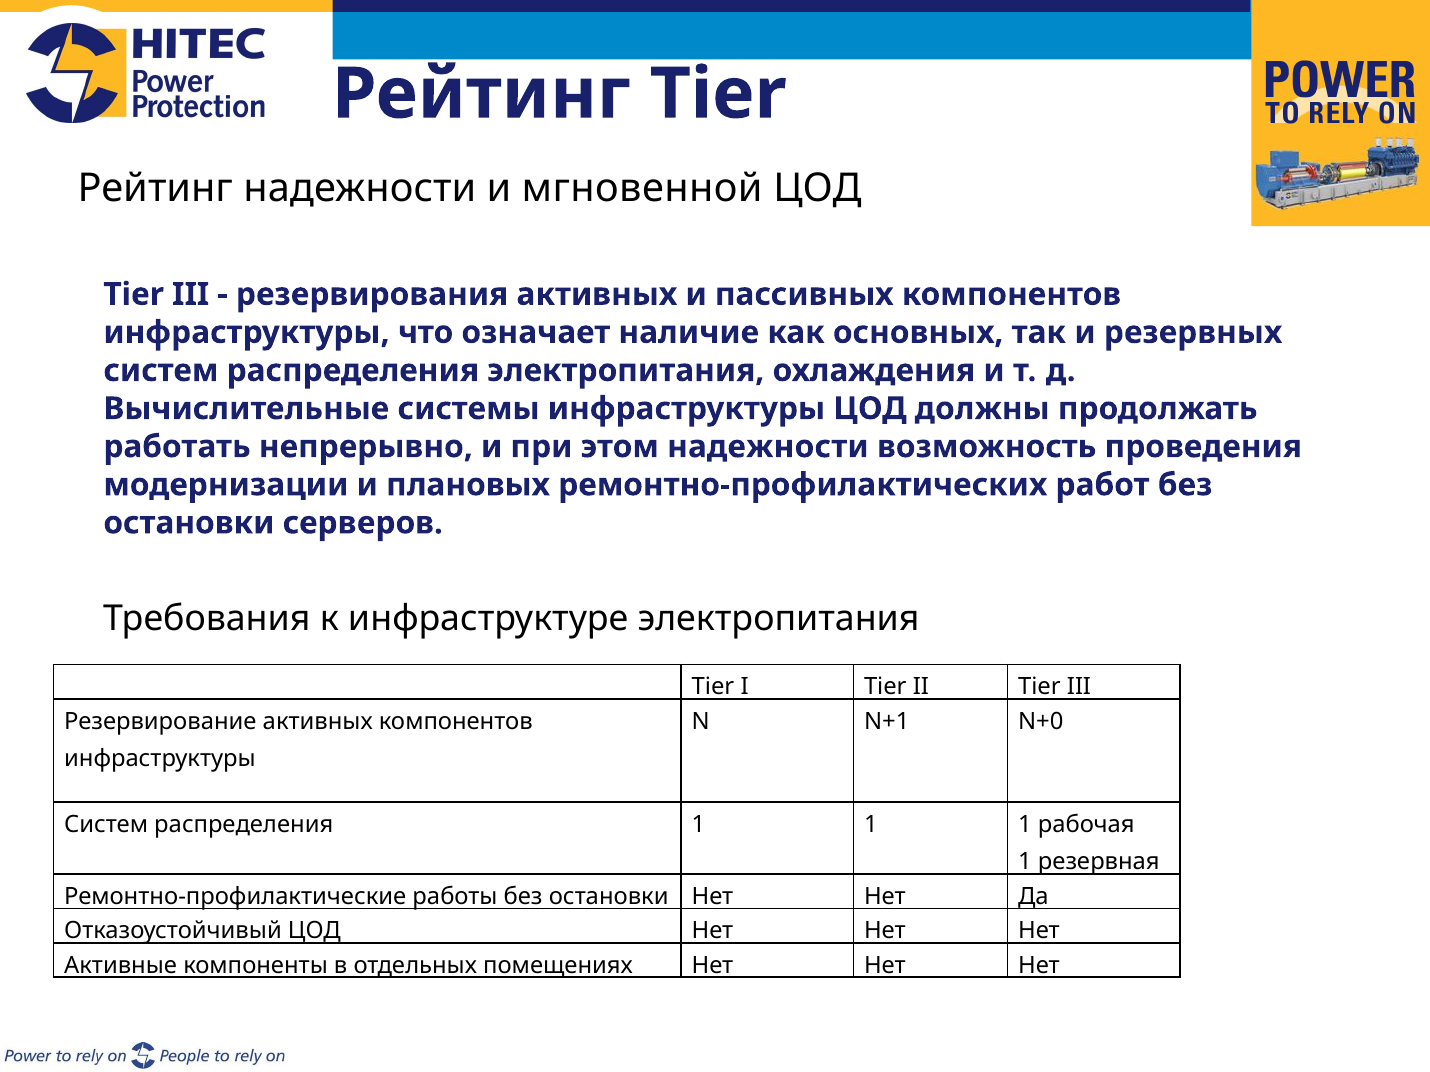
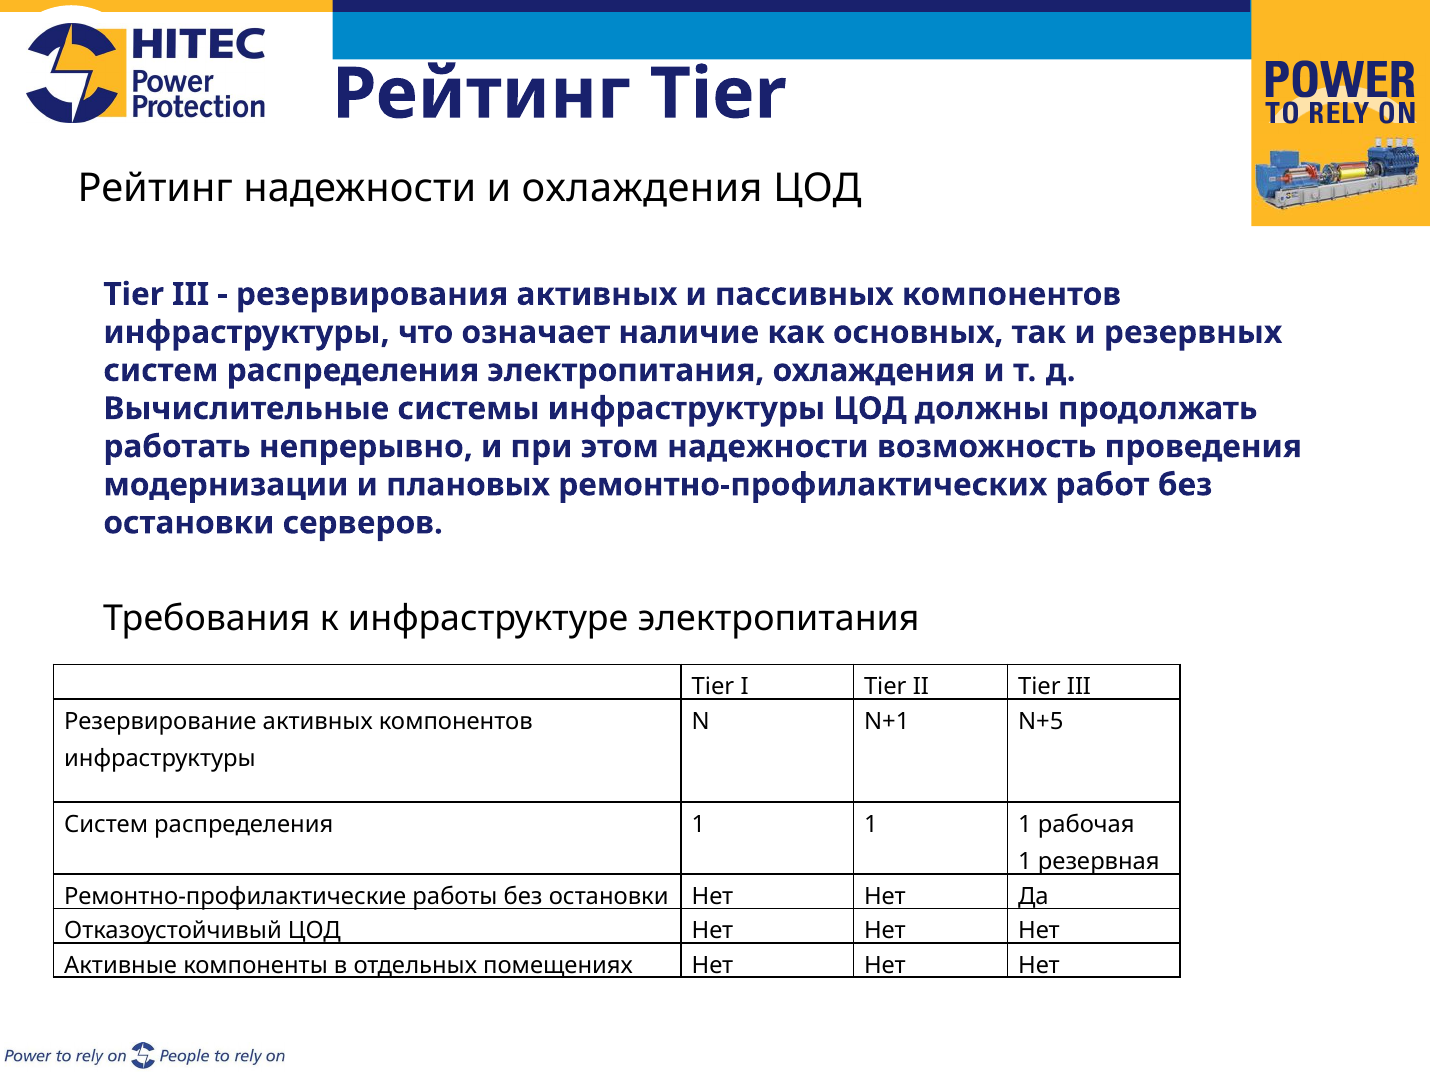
и мгновенной: мгновенной -> охлаждения (642, 189)
N+0: N+0 -> N+5 (1041, 722)
